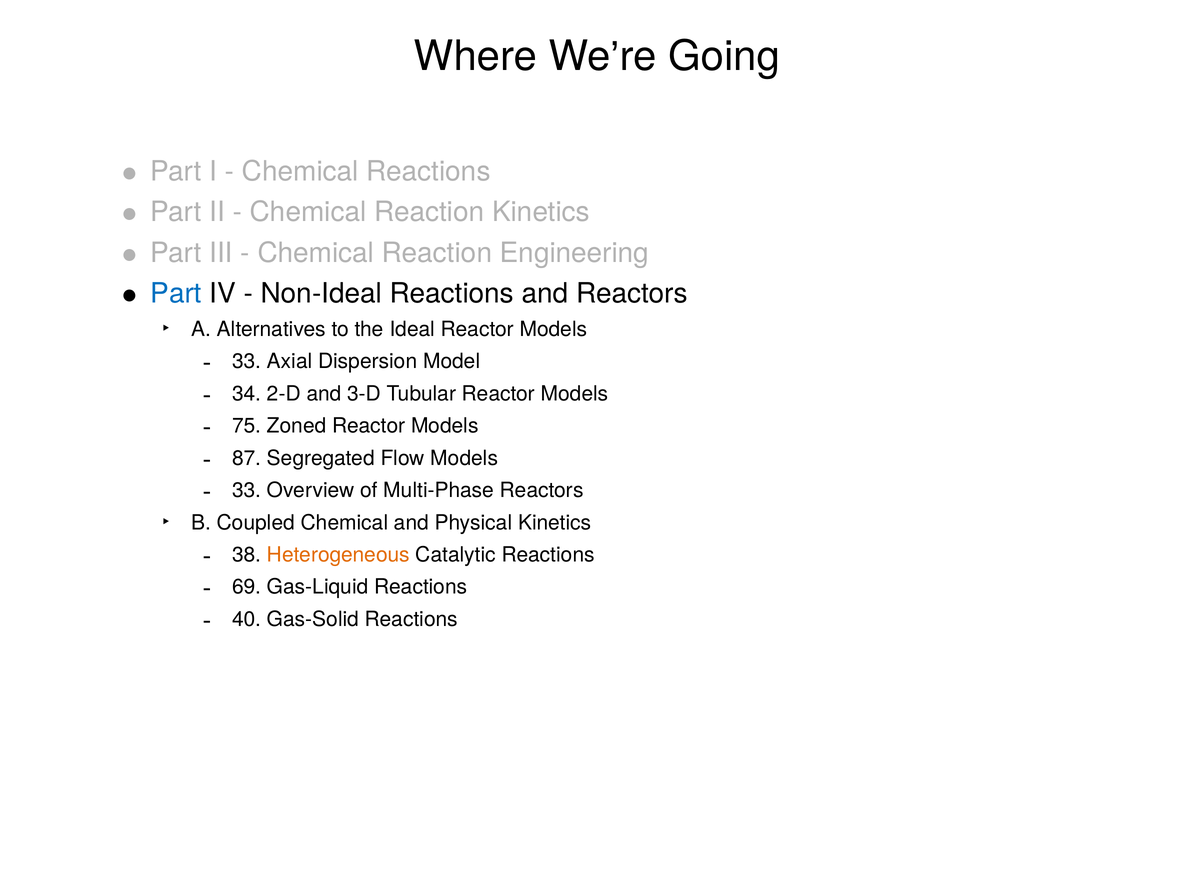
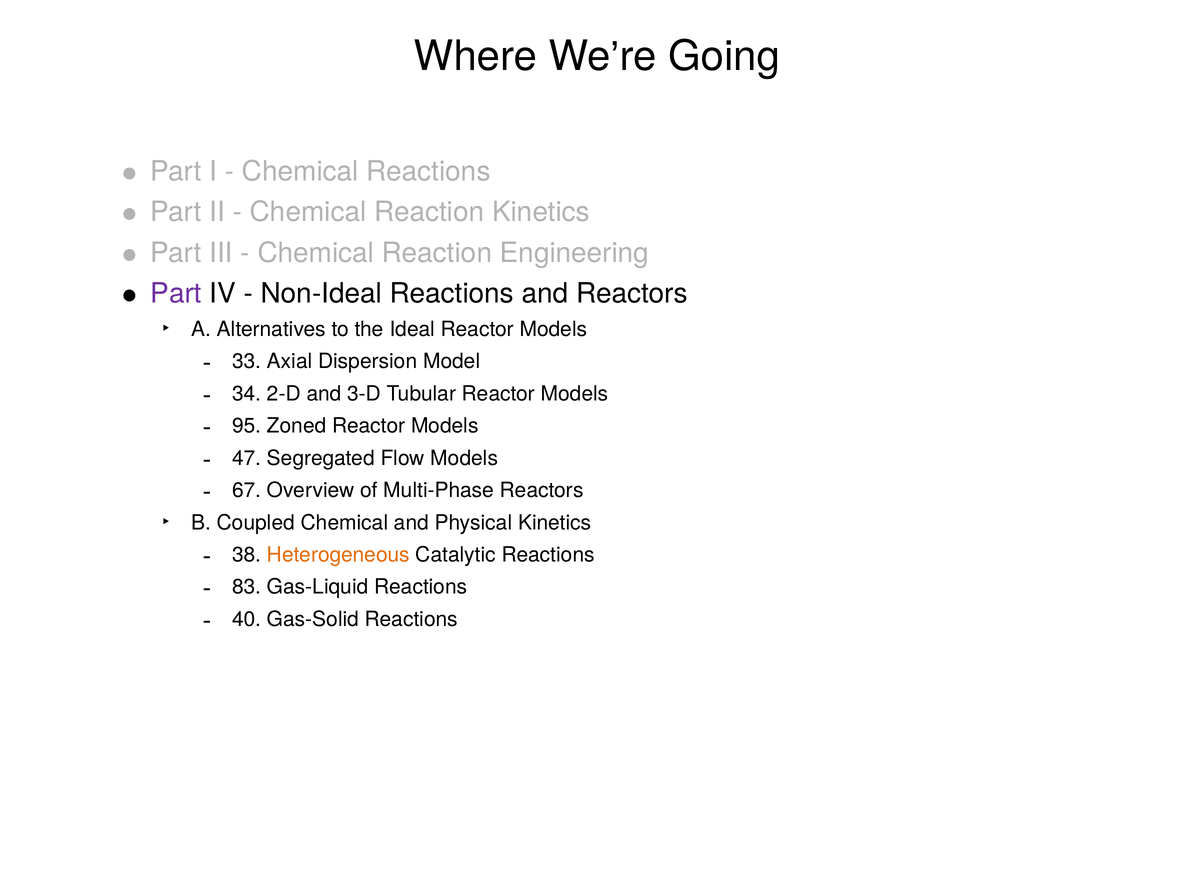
Part colour: blue -> purple (176, 293)
75: 75 -> 95 (247, 426)
87: 87 -> 47 (247, 458)
33: 33 -> 67 (247, 490)
69: 69 -> 83 (247, 587)
